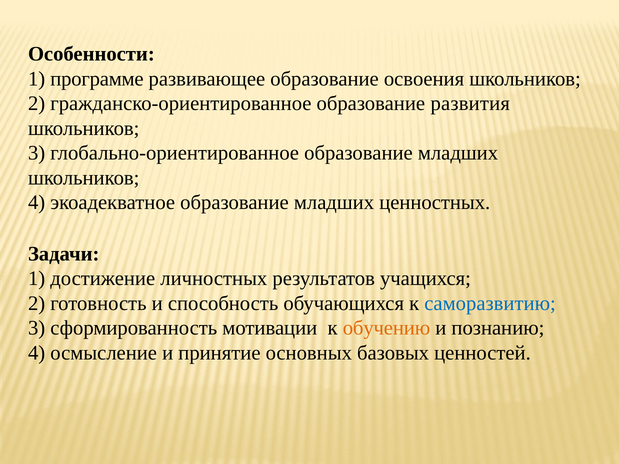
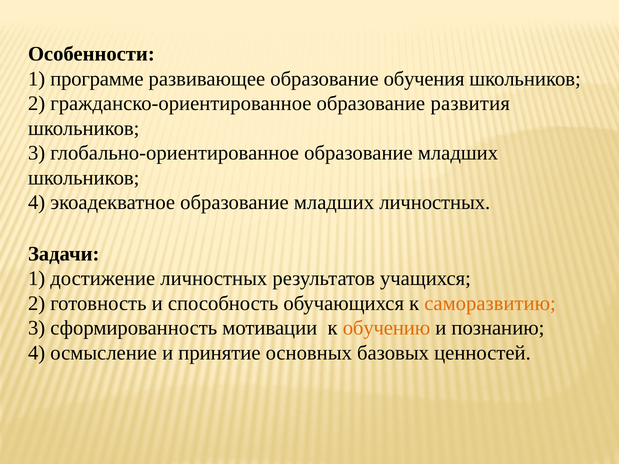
освоения: освоения -> обучения (424, 79)
младших ценностных: ценностных -> личностных (435, 203)
саморазвитию colour: blue -> orange (490, 304)
